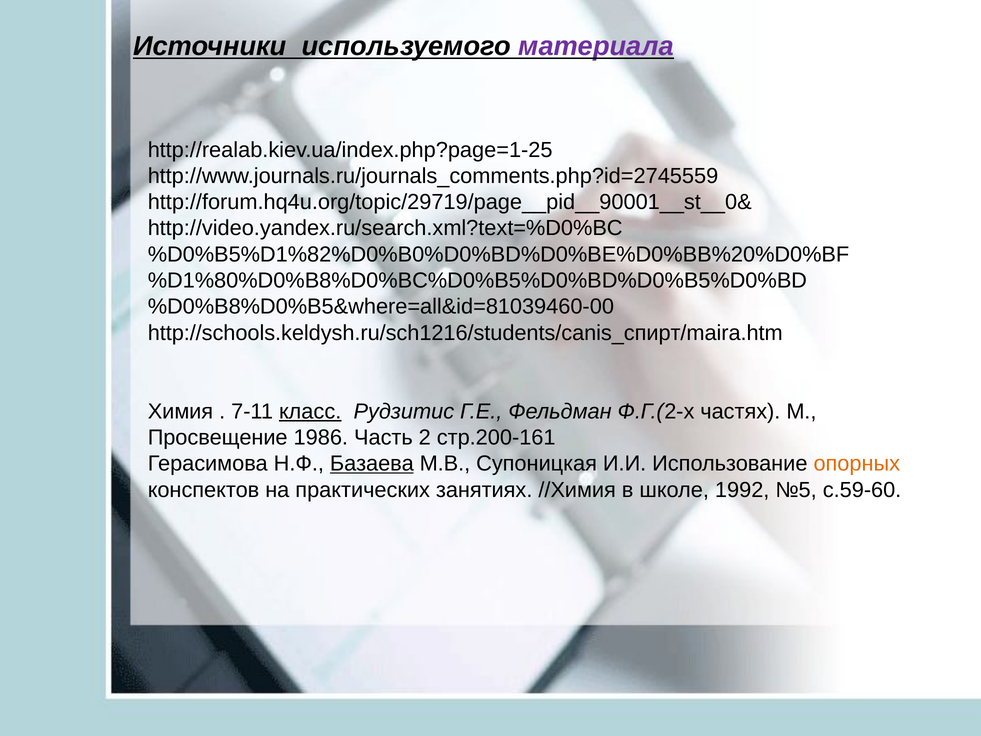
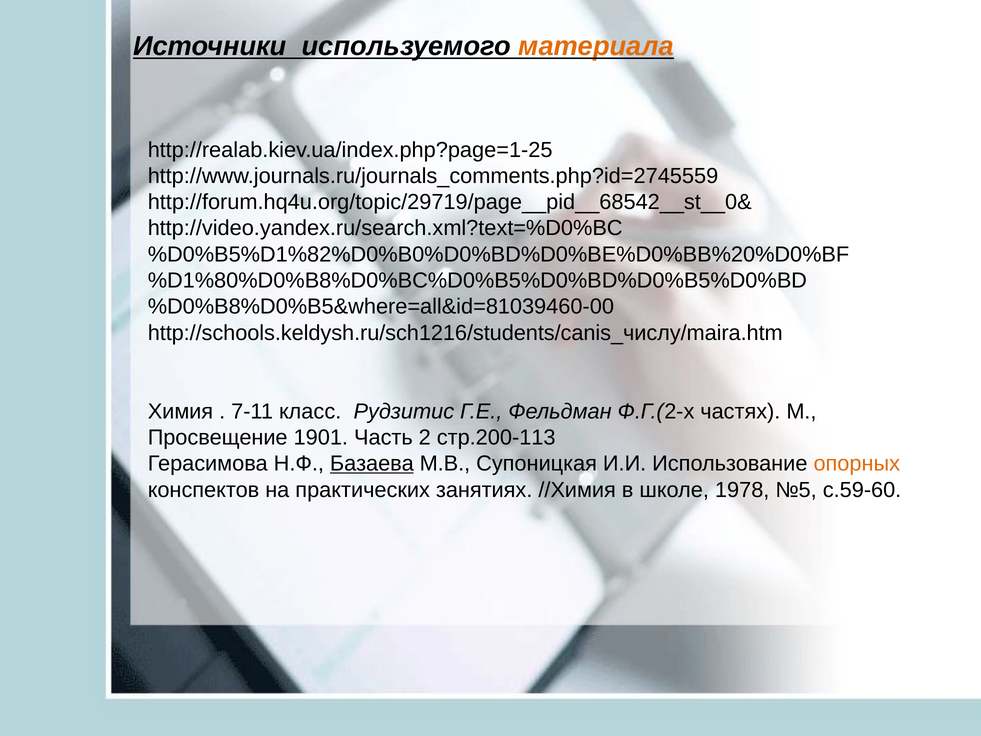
материала colour: purple -> orange (596, 46)
http://forum.hq4u.org/topic/29719/page__pid__90001__st__0&: http://forum.hq4u.org/topic/29719/page__pid__90001__st__0& -> http://forum.hq4u.org/topic/29719/page__pid__68542__st__0& (450, 202)
http://schools.keldysh.ru/sch1216/students/canis_спирт/maira.htm: http://schools.keldysh.ru/sch1216/students/canis_спирт/maira.htm -> http://schools.keldysh.ru/sch1216/students/canis_числу/maira.htm (465, 333)
класс underline: present -> none (310, 411)
1986: 1986 -> 1901 (321, 437)
стр.200-161: стр.200-161 -> стр.200-113 (496, 437)
1992: 1992 -> 1978 (742, 490)
